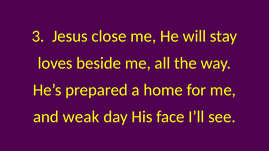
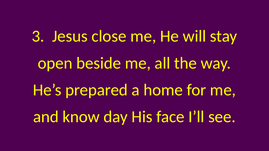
loves: loves -> open (55, 63)
weak: weak -> know (81, 117)
